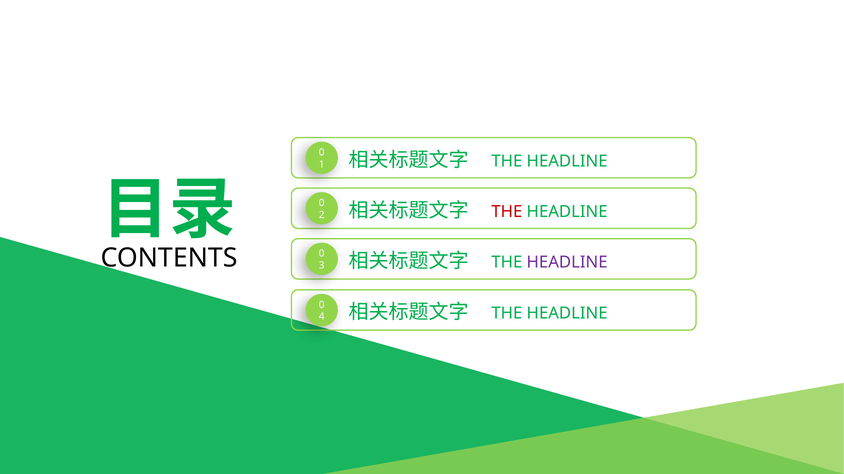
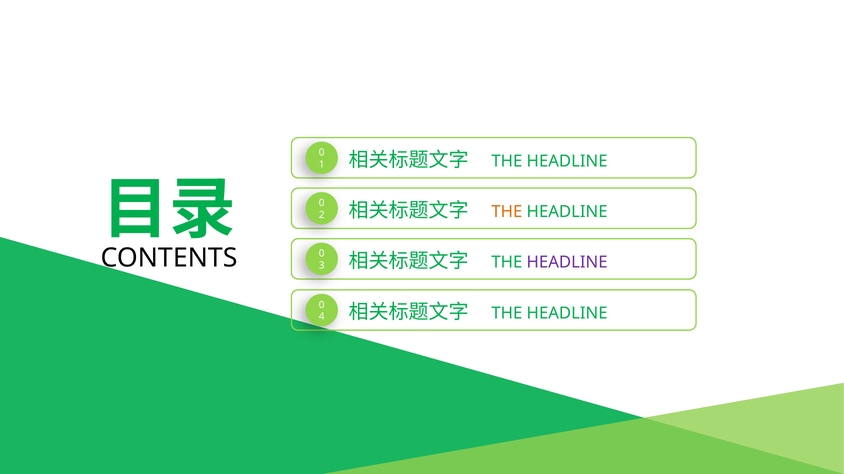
THE colour: red -> orange (507, 212)
